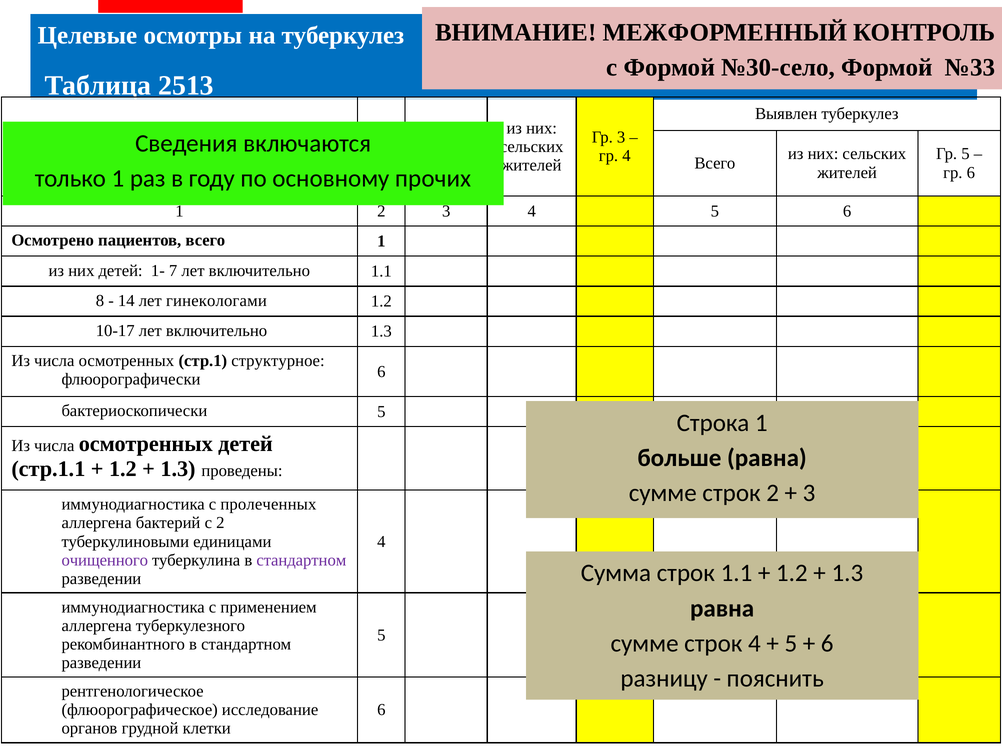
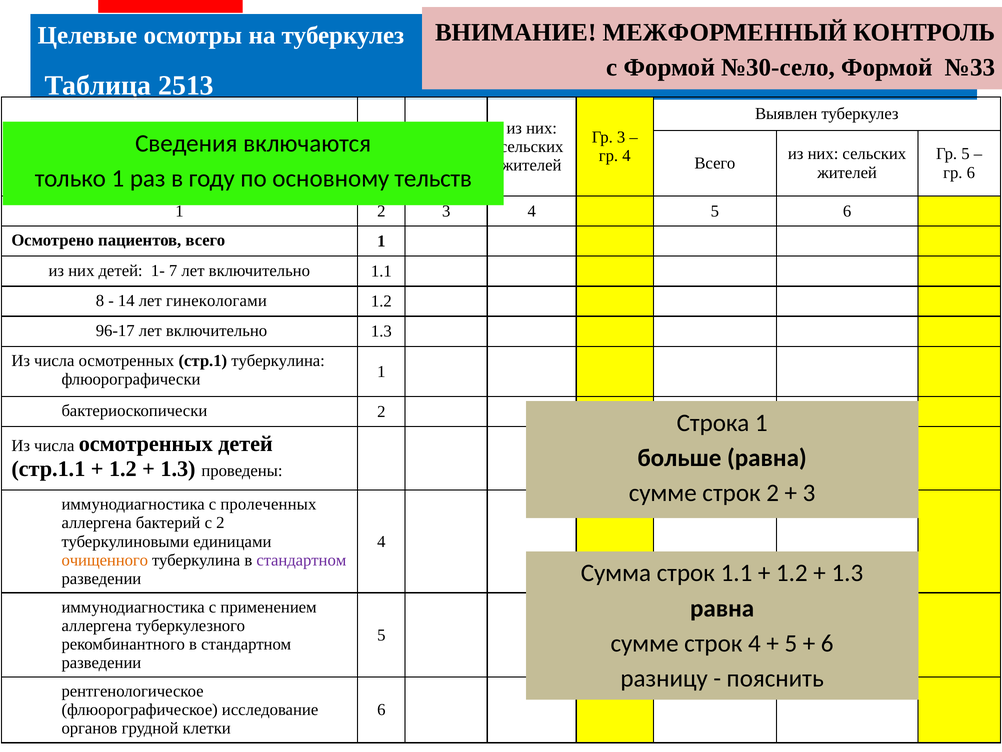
прочих: прочих -> тельств (433, 178)
10-17: 10-17 -> 96-17 (115, 330)
стр.1 структурное: структурное -> туберкулина (278, 360)
флюорографически 6: 6 -> 1 (381, 371)
бактериоскопически 5: 5 -> 2 (381, 411)
очищенного colour: purple -> orange (105, 560)
